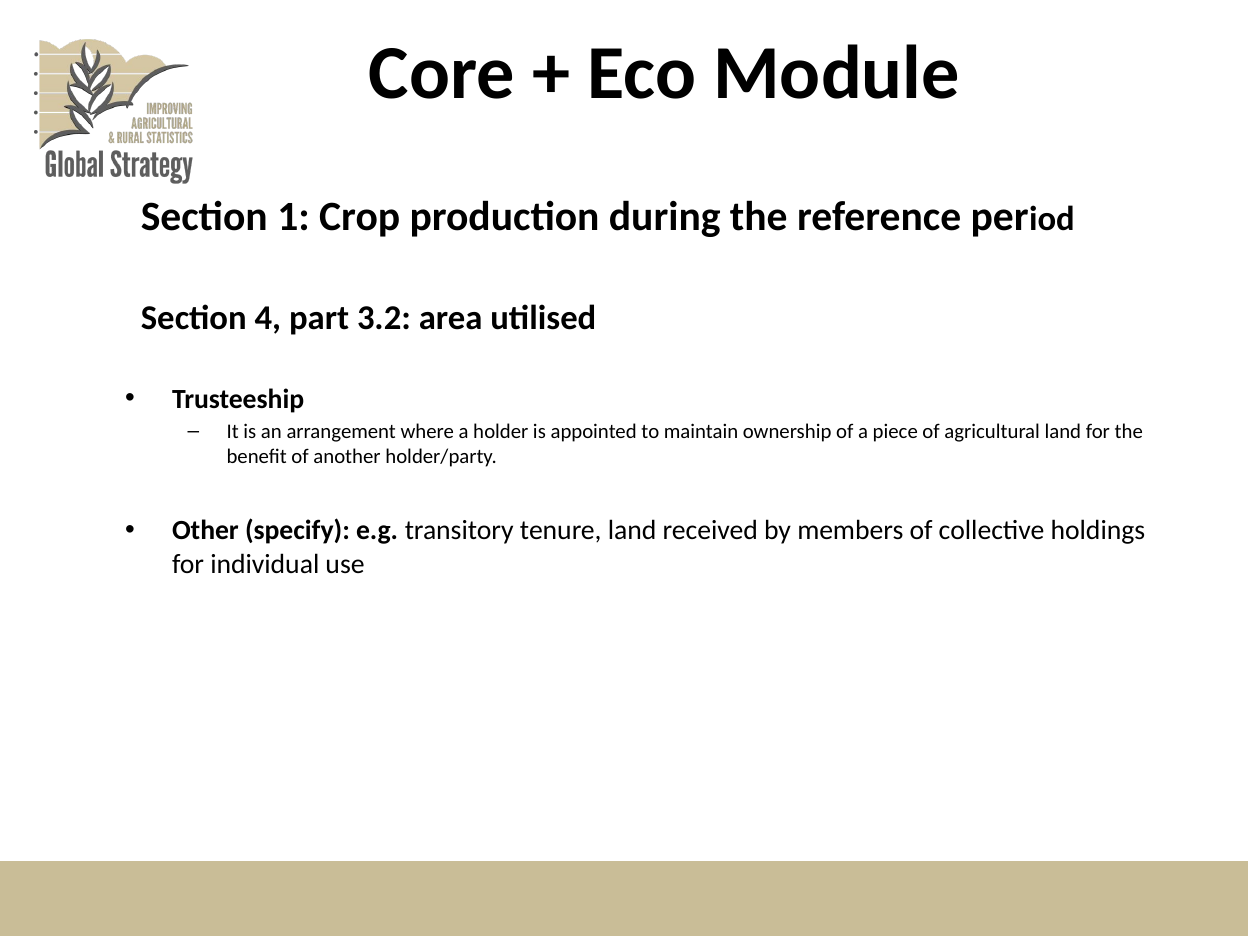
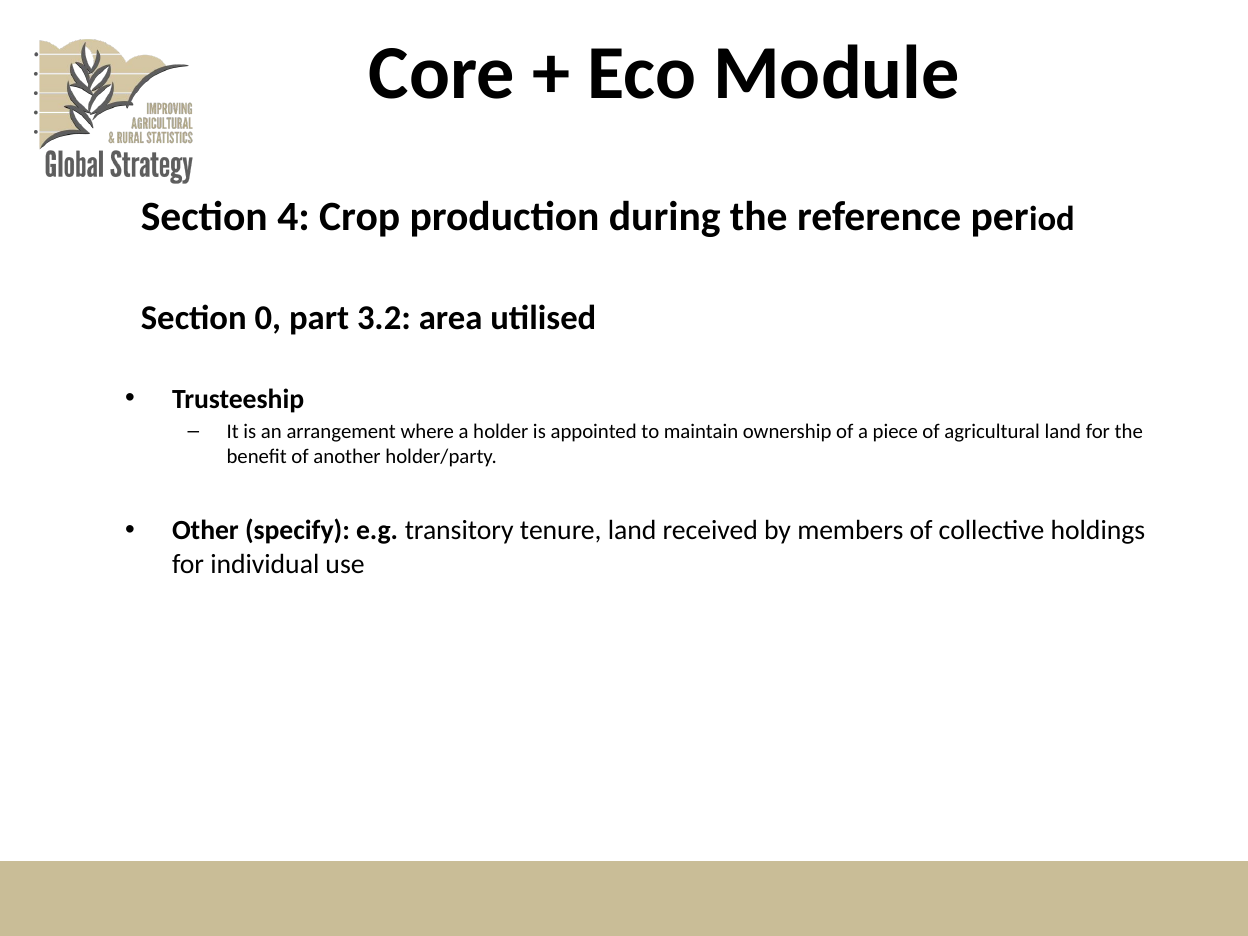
1: 1 -> 4 (294, 217)
4: 4 -> 0 (268, 318)
